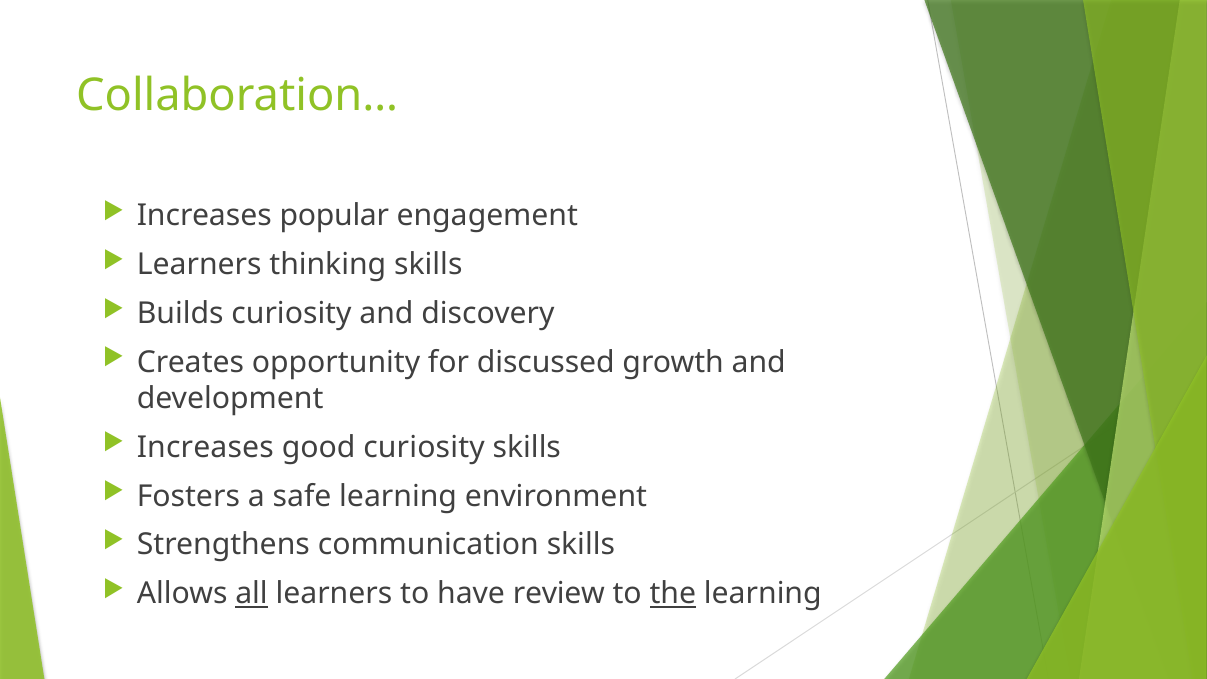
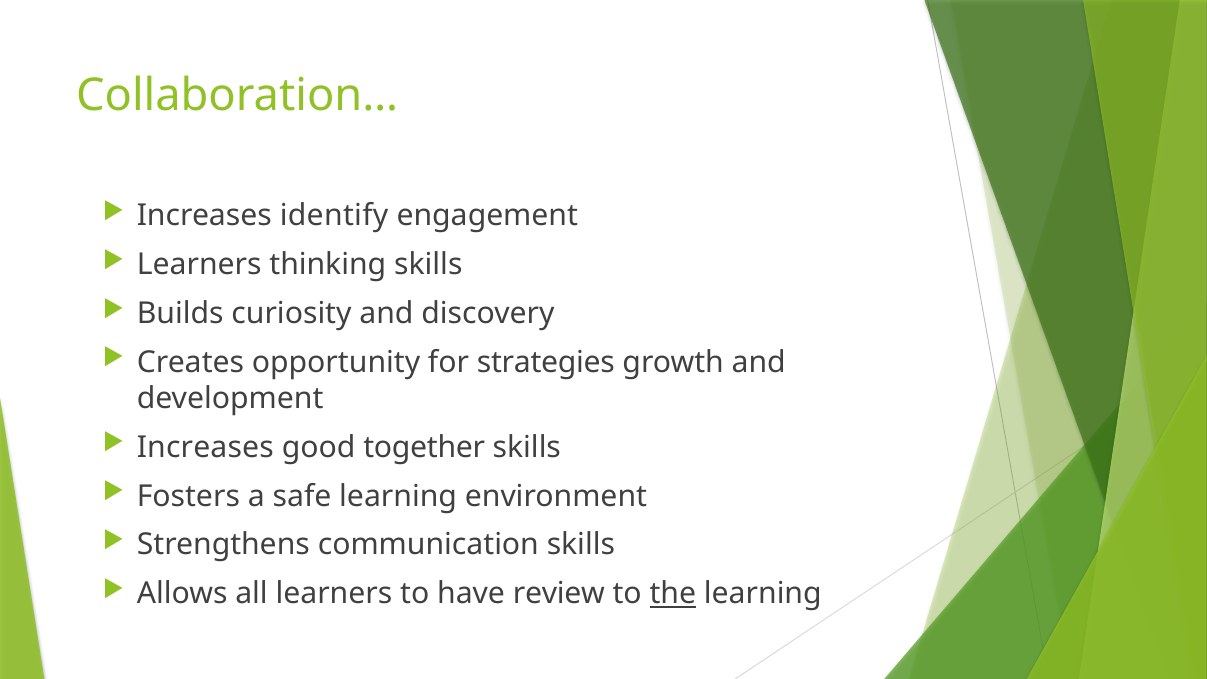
popular: popular -> identify (334, 216)
discussed: discussed -> strategies (546, 362)
good curiosity: curiosity -> together (424, 447)
all underline: present -> none (252, 594)
